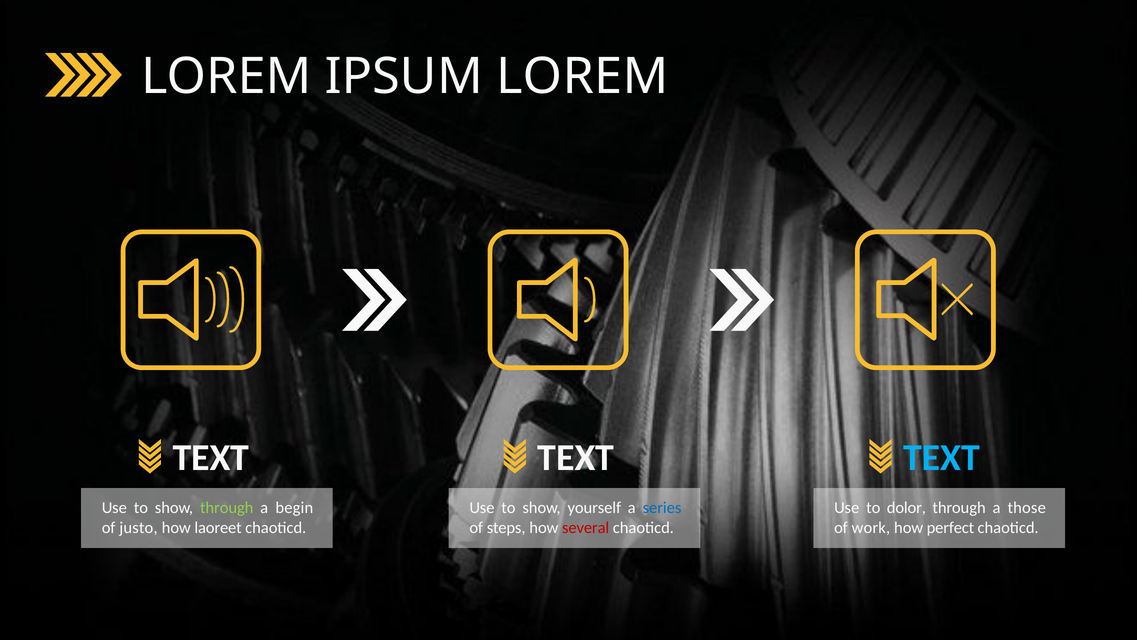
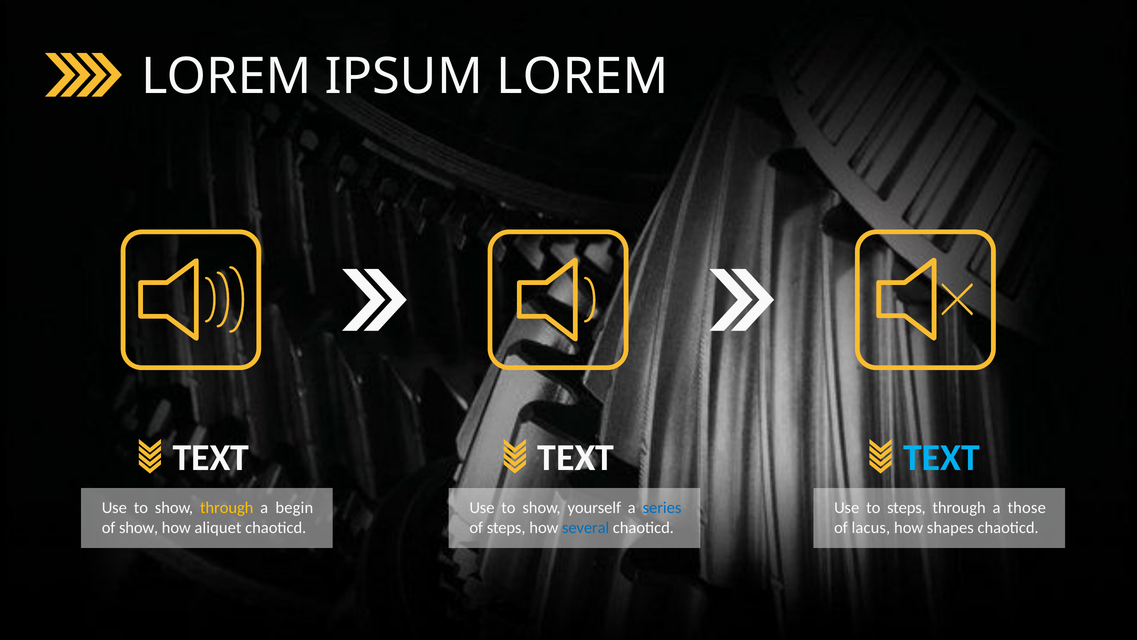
through colour: light green -> yellow (227, 507)
to dolor: dolor -> steps (906, 507)
of justo: justo -> show (139, 527)
laoreet: laoreet -> aliquet (218, 527)
several colour: red -> blue (586, 527)
work: work -> lacus (871, 527)
perfect: perfect -> shapes (950, 527)
